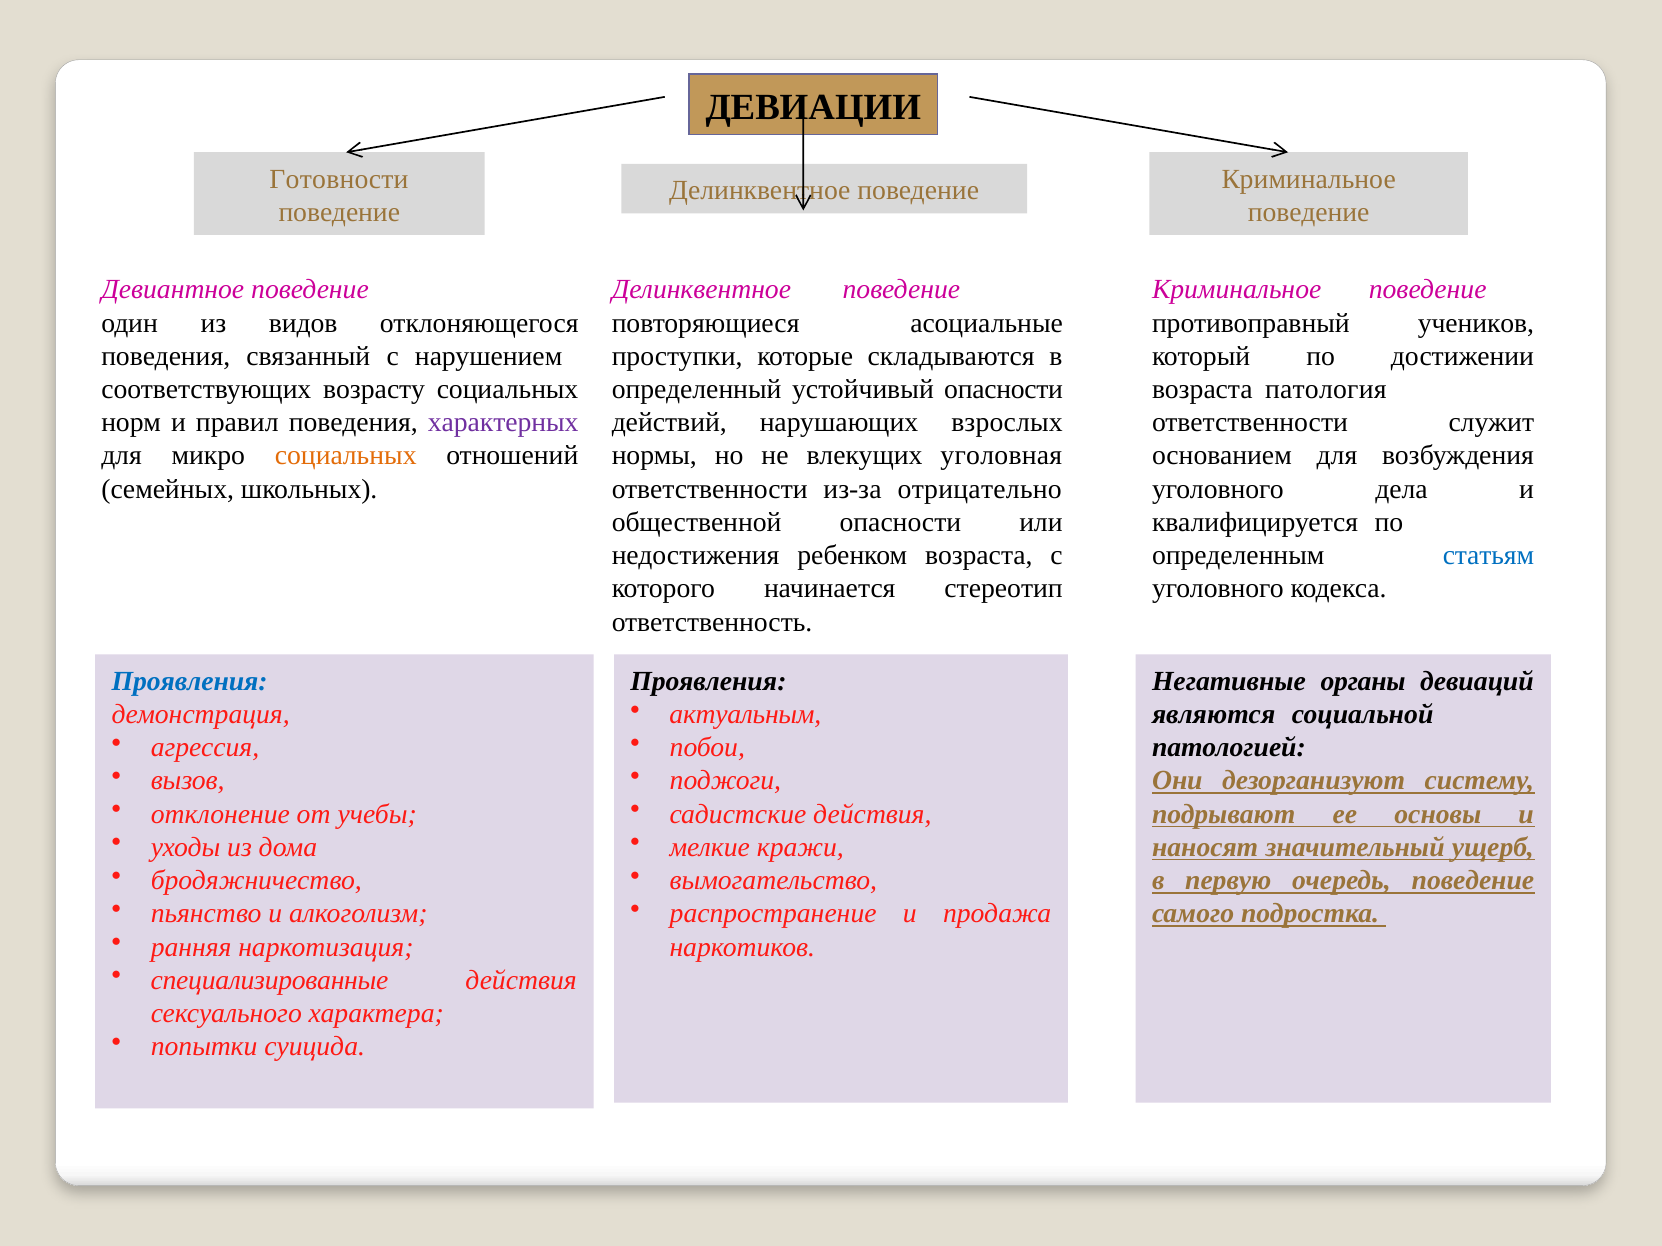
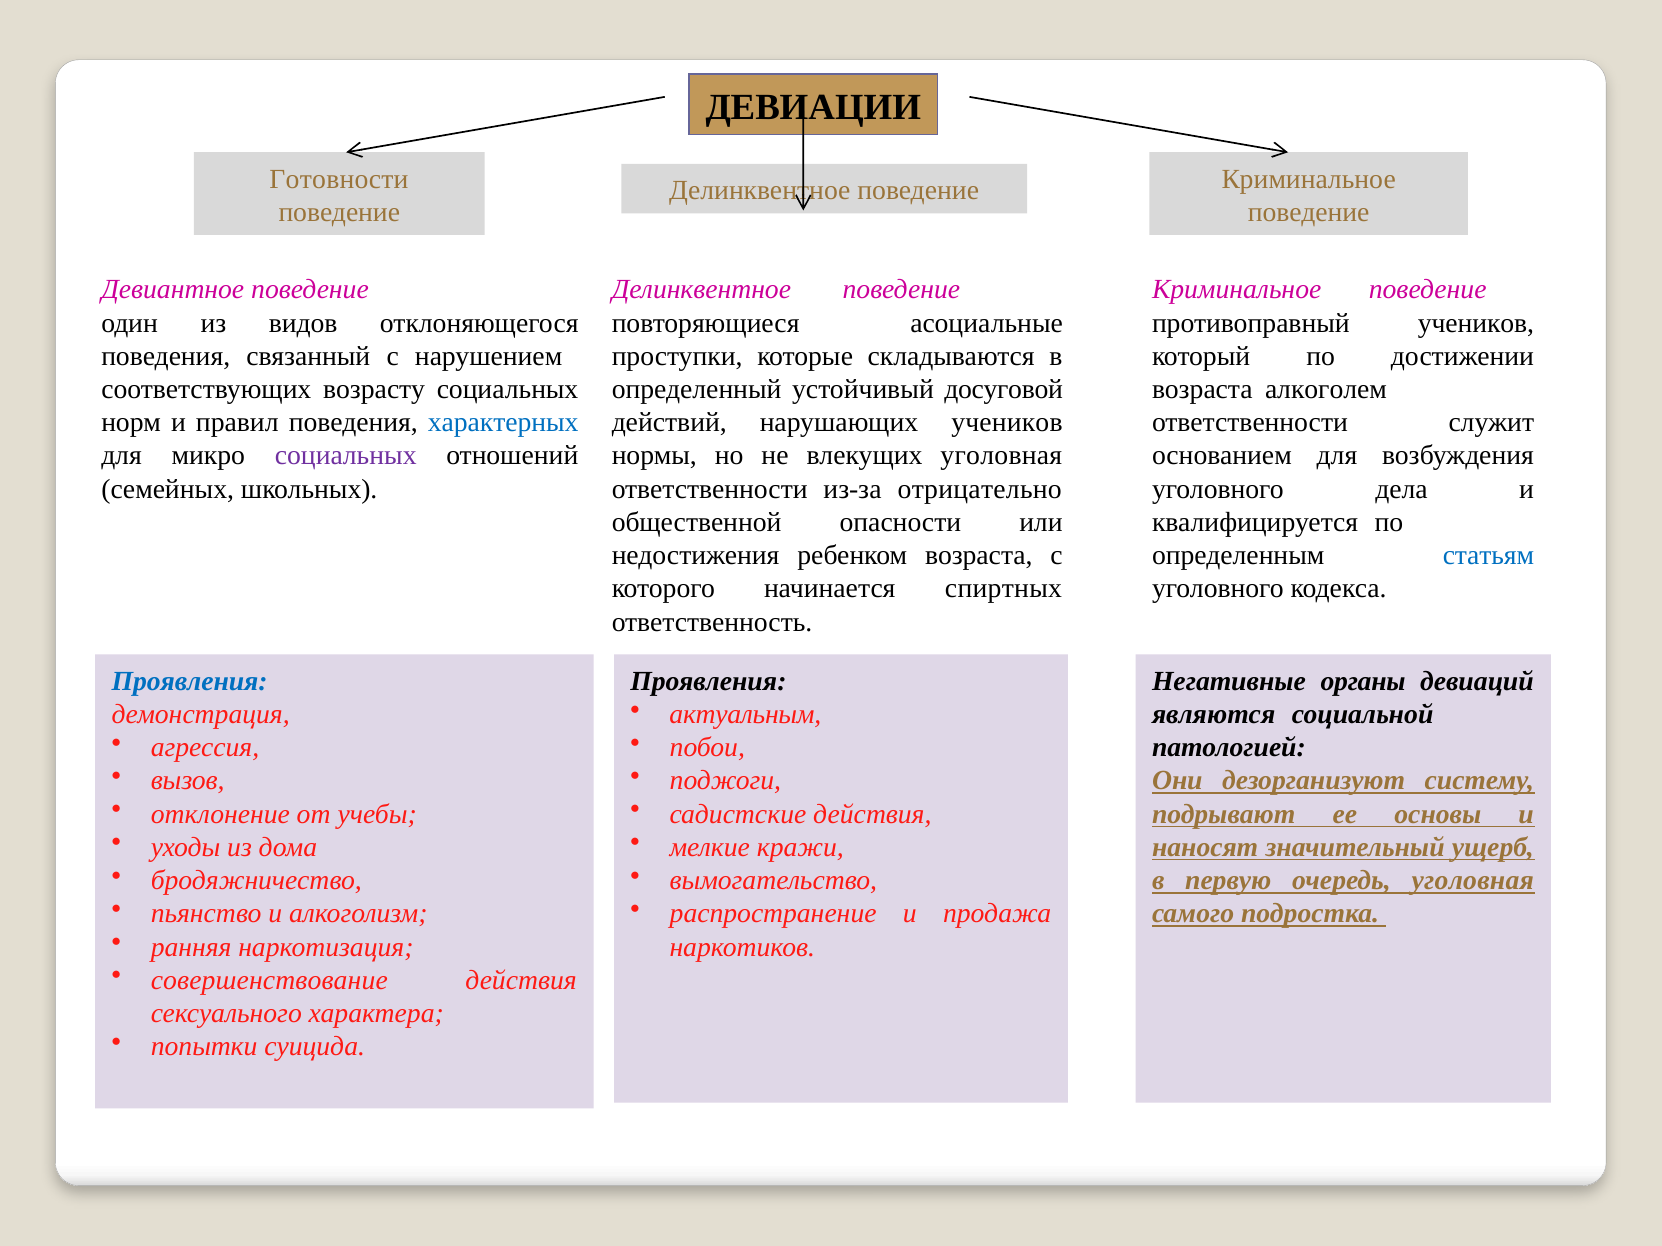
устойчивый опасности: опасности -> досуговой (1004, 390)
патология: патология -> алкоголем (1326, 390)
характерных colour: purple -> blue (503, 423)
нарушающих взрослых: взрослых -> учеников (1007, 423)
социальных colour: orange -> purple (346, 456)
стереотип: стереотип -> спиртных (1003, 589)
очередь поведение: поведение -> уголовная (1473, 881)
специализированные: специализированные -> совершенствование (269, 981)
